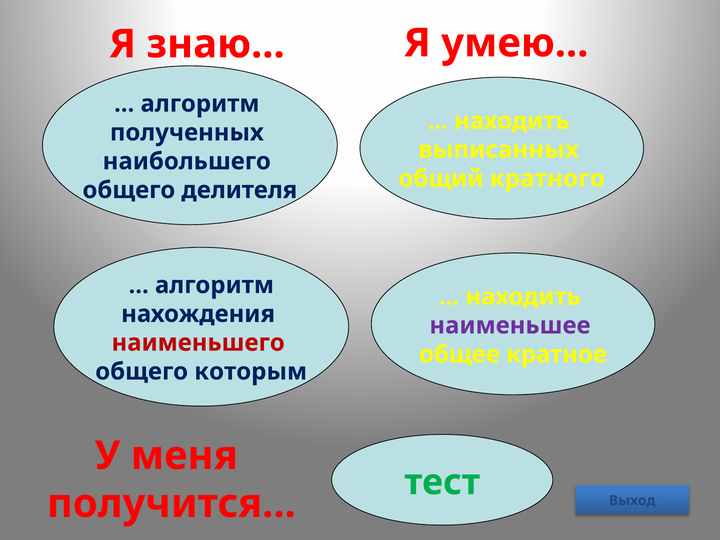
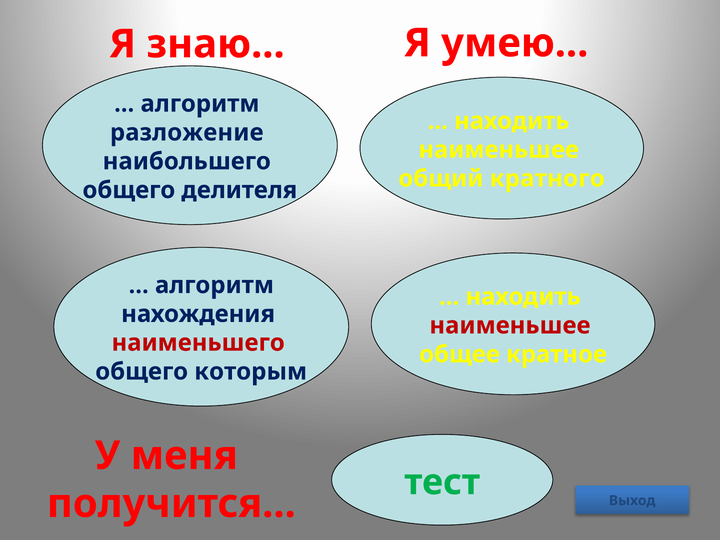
полученных: полученных -> разложение (187, 133)
выписанных: выписанных -> наименьшее (499, 150)
наименьшее colour: purple -> red (510, 326)
